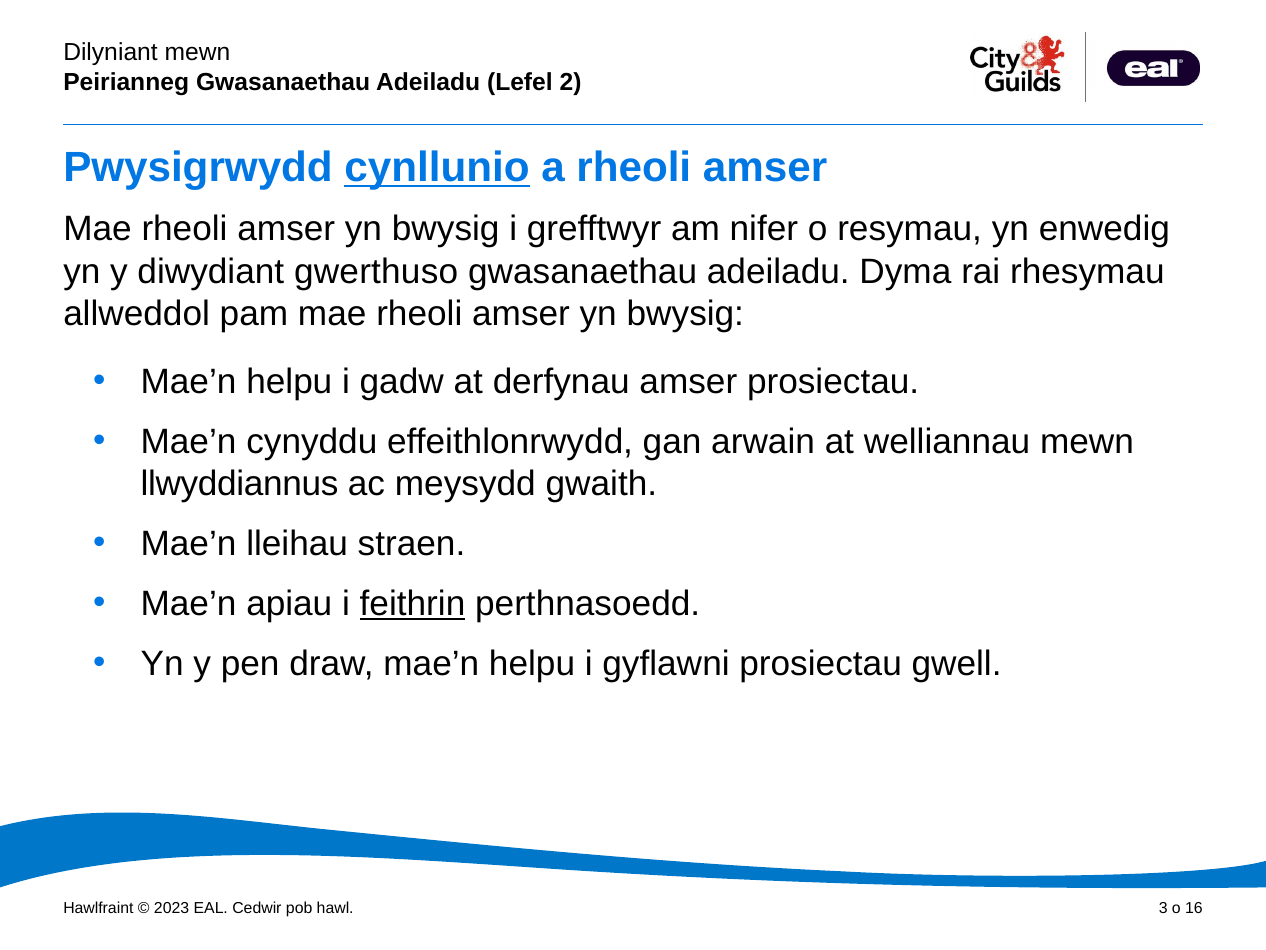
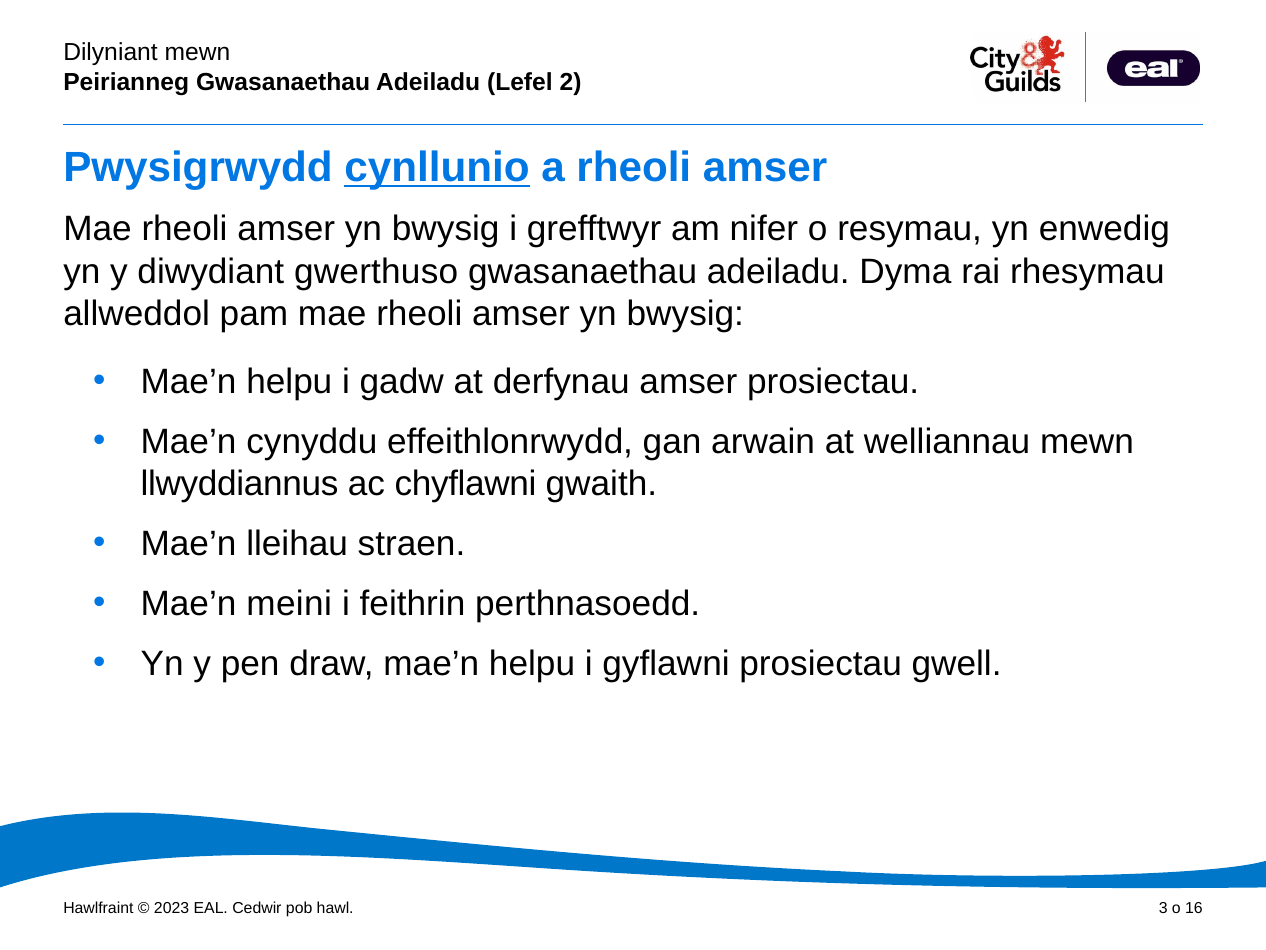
meysydd: meysydd -> chyflawni (466, 484)
apiau: apiau -> meini (289, 604)
feithrin underline: present -> none (412, 604)
